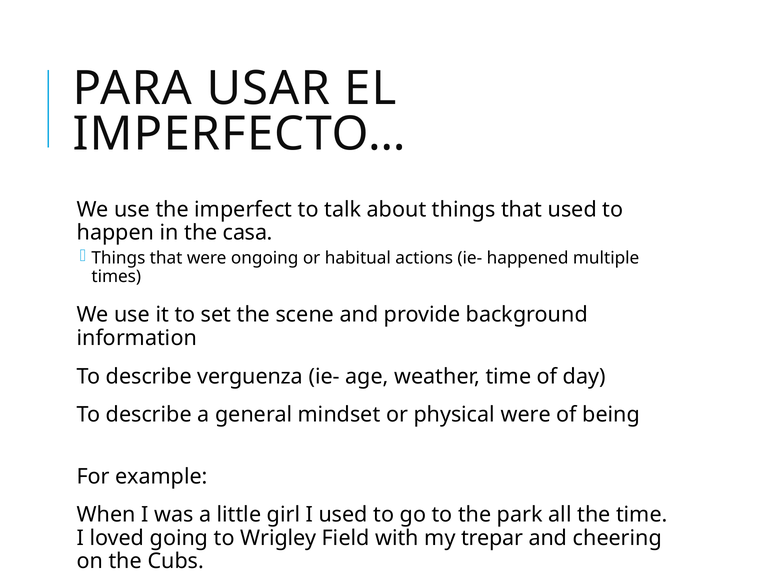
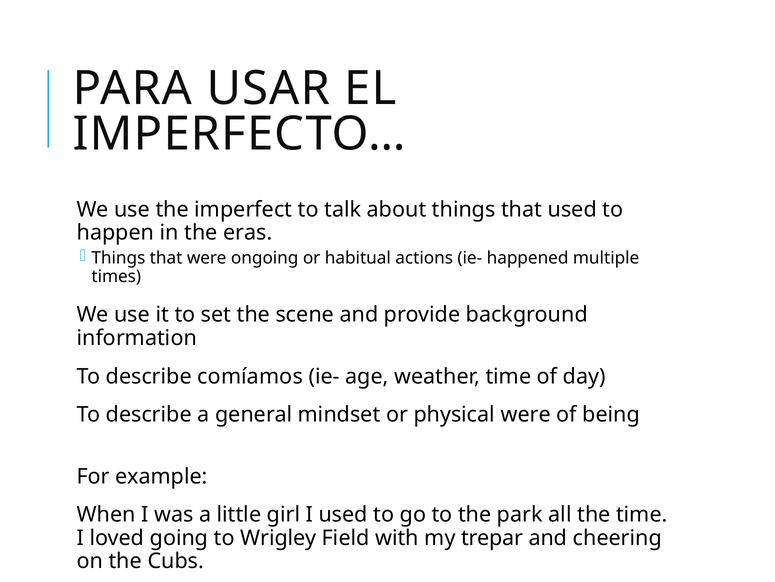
casa: casa -> eras (248, 232)
verguenza: verguenza -> comíamos (250, 376)
